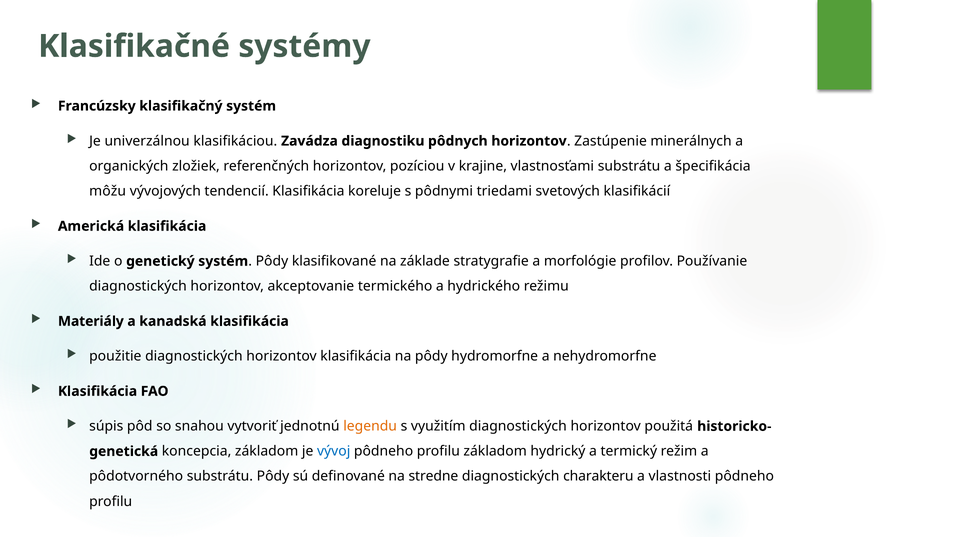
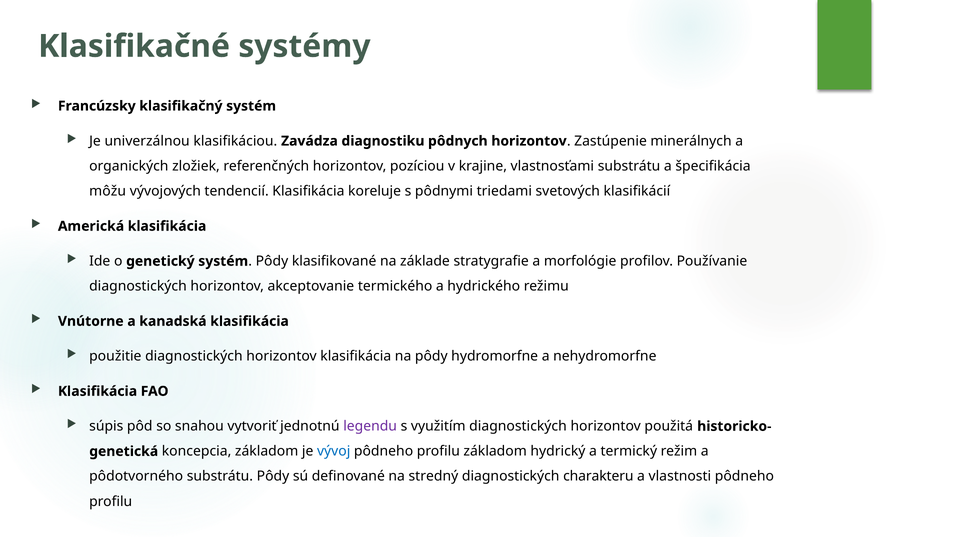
Materiály: Materiály -> Vnútorne (91, 321)
legendu colour: orange -> purple (370, 426)
stredne: stredne -> stredný (433, 477)
